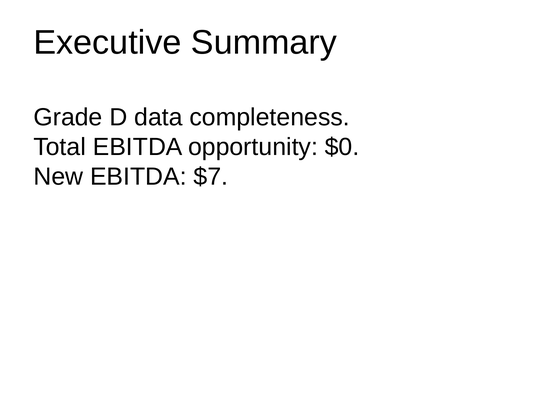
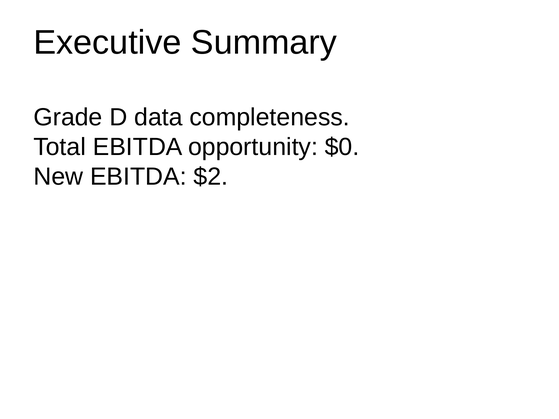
$7: $7 -> $2 (211, 177)
